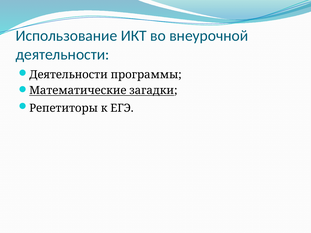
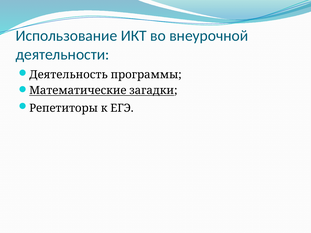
Деятельности: Деятельности -> Деятельность (68, 75)
